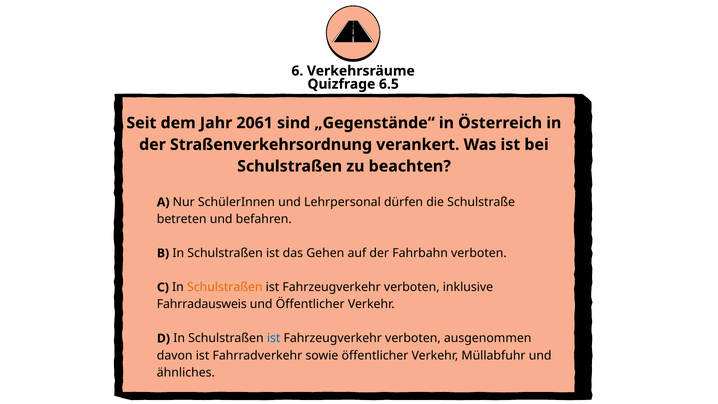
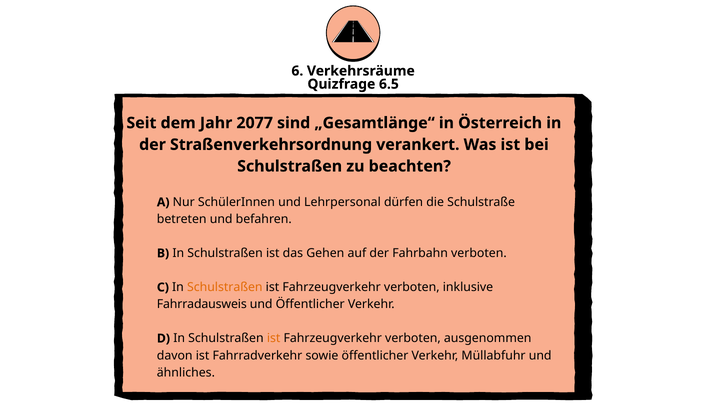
2061: 2061 -> 2077 (255, 123)
„Gegenstände“: „Gegenstände“ -> „Gesamtlänge“ (375, 123)
ist colour: blue -> orange (274, 338)
